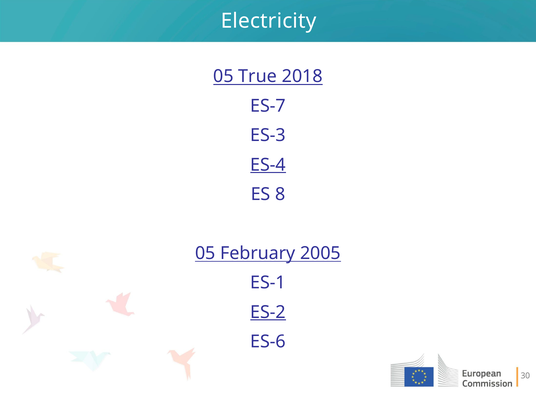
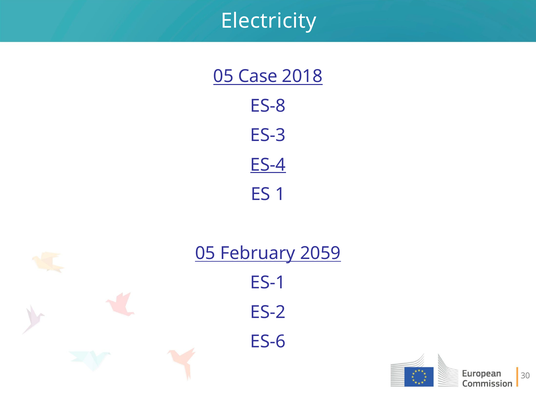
True: True -> Case (258, 76)
ES-7: ES-7 -> ES-8 (268, 106)
8: 8 -> 1 (280, 194)
2005: 2005 -> 2059 (320, 253)
ES-2 underline: present -> none (268, 312)
